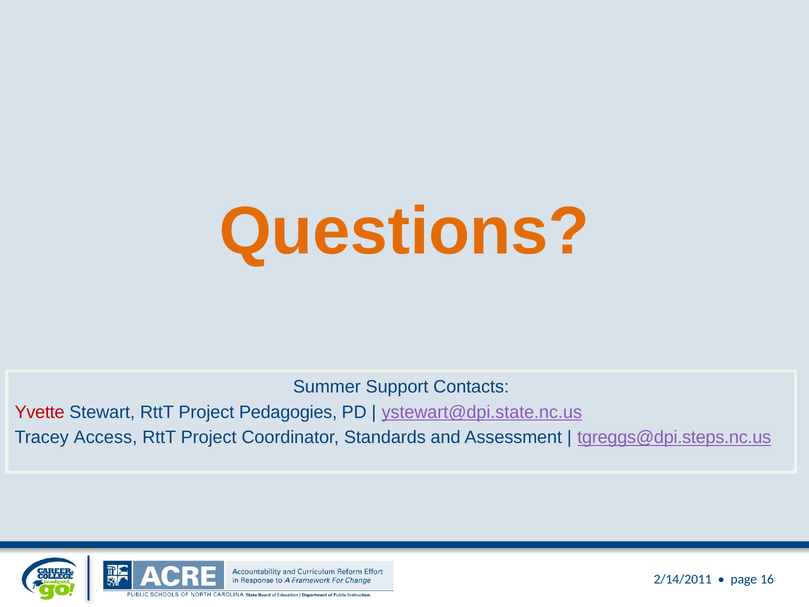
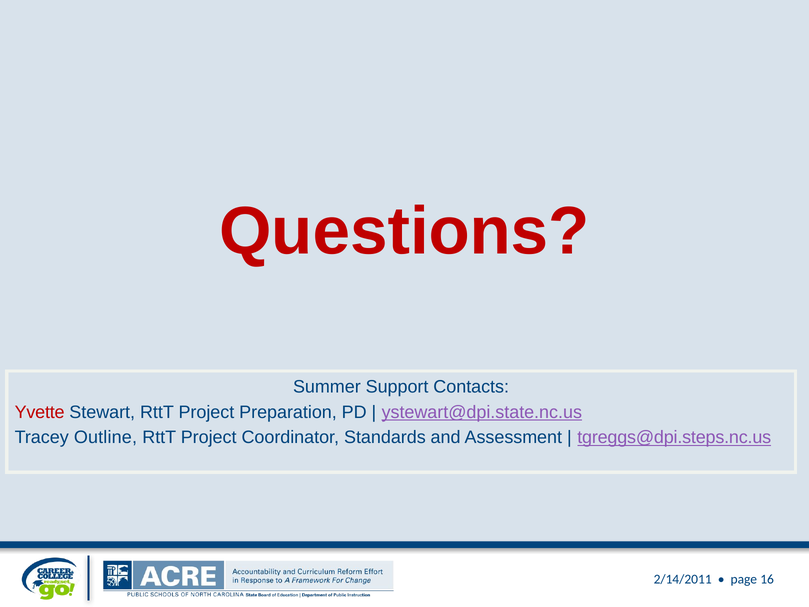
Questions colour: orange -> red (404, 231)
Pedagogies: Pedagogies -> Preparation (288, 412)
Access: Access -> Outline (105, 437)
